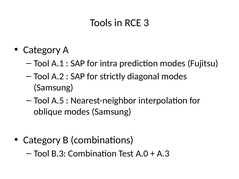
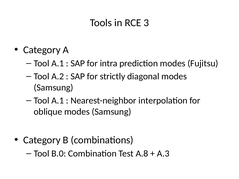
A.5: A.5 -> A.1 (58, 101)
B.3: B.3 -> B.0 (59, 154)
A.0: A.0 -> A.8 (142, 154)
